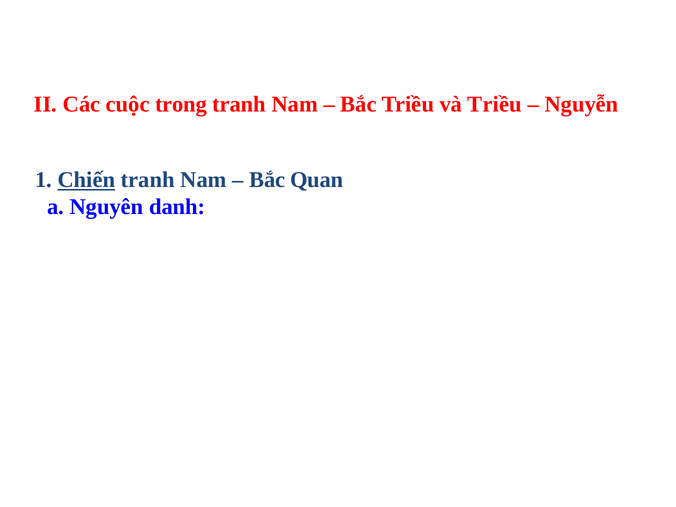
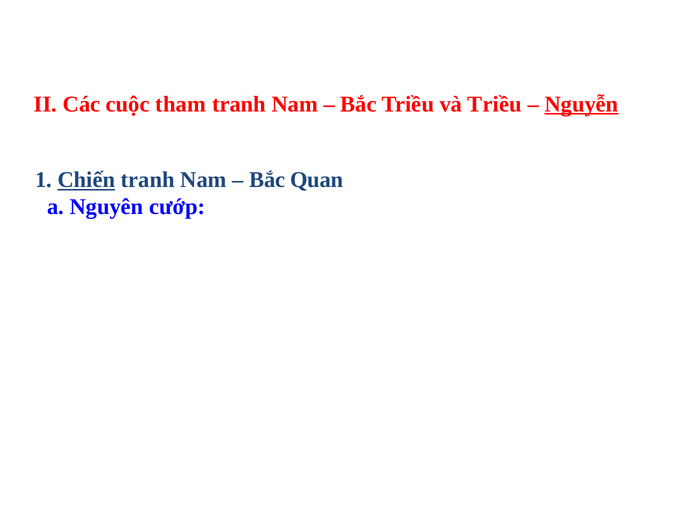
trong: trong -> tham (181, 104)
Nguyễn underline: none -> present (582, 104)
danh: danh -> cướp (177, 207)
